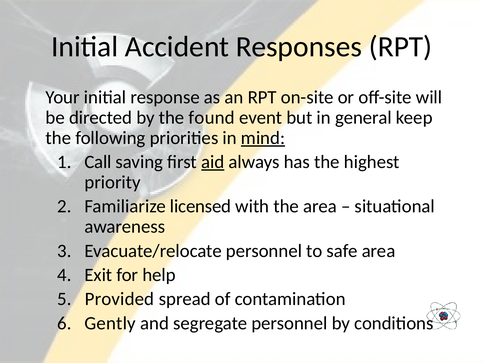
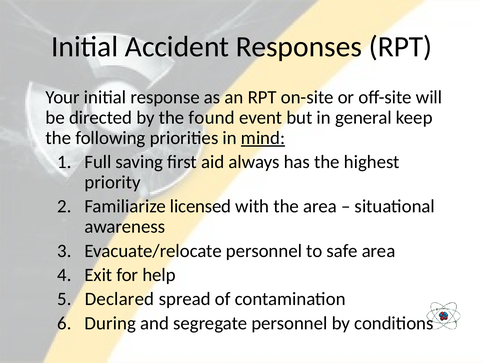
Call: Call -> Full (98, 162)
aid underline: present -> none (213, 162)
Provided: Provided -> Declared (119, 299)
Gently: Gently -> During (110, 323)
